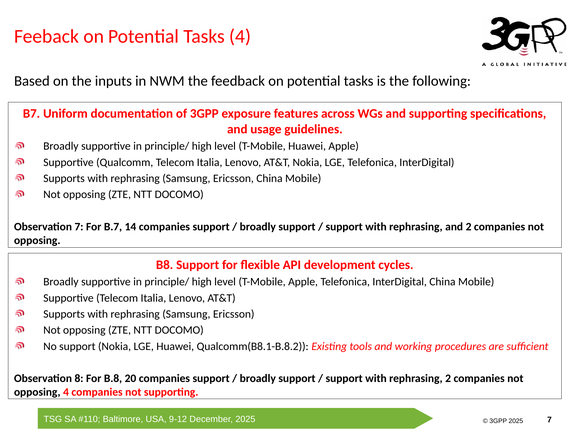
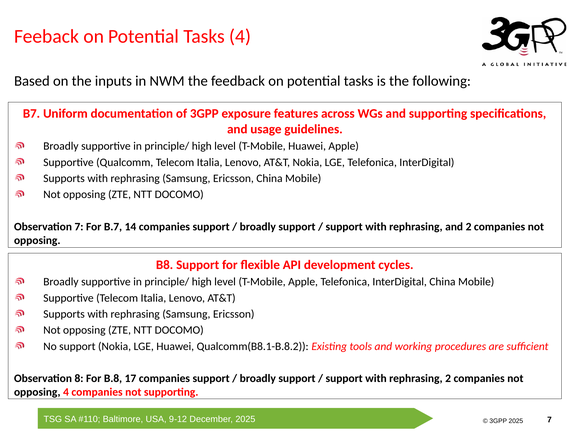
20: 20 -> 17 (130, 379)
